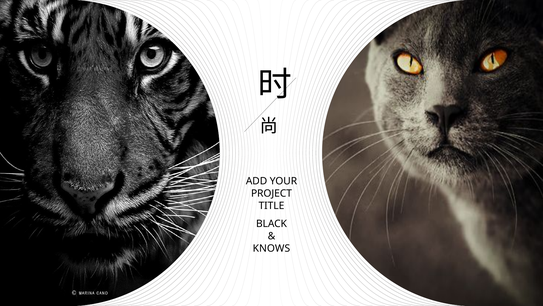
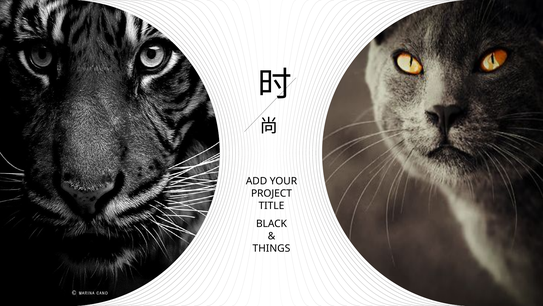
KNOWS: KNOWS -> THINGS (271, 248)
